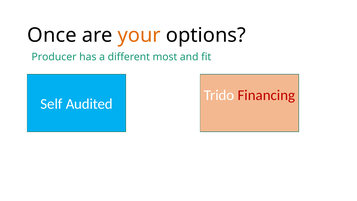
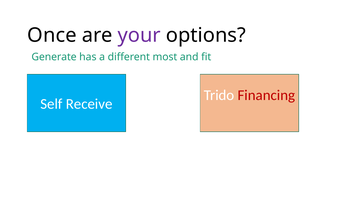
your colour: orange -> purple (139, 35)
Producer: Producer -> Generate (54, 57)
Audited: Audited -> Receive (89, 104)
